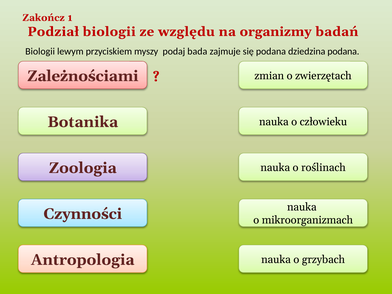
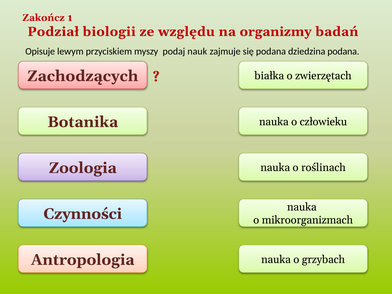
Biologii: Biologii -> Opisuje (40, 51)
bada: bada -> nauk (197, 51)
Zależnościami: Zależnościami -> Zachodzących (83, 76)
zmian: zmian -> białka (269, 76)
